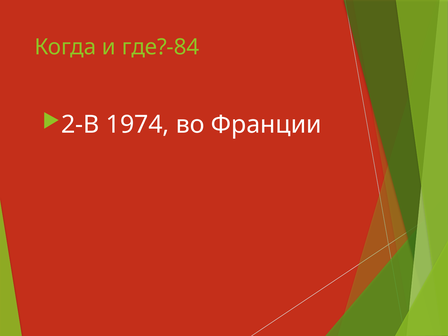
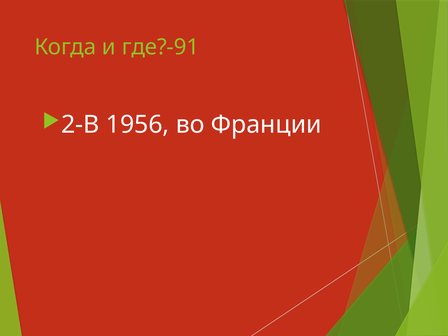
где?-84: где?-84 -> где?-91 (160, 47)
1974: 1974 -> 1956 (138, 125)
